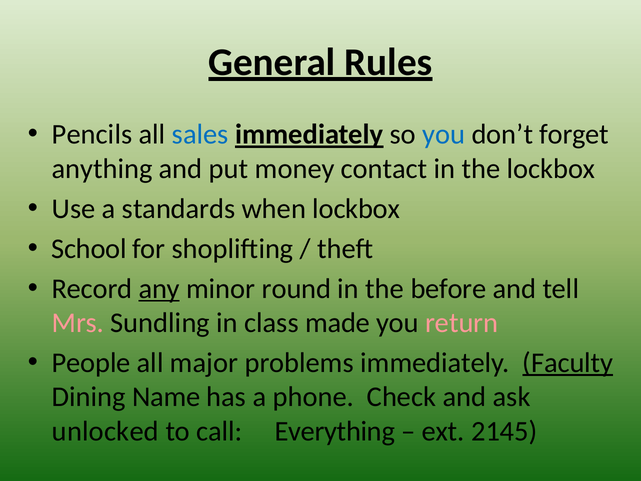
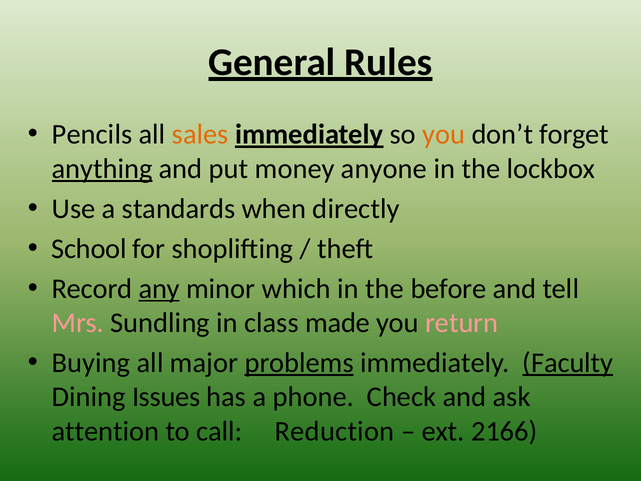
sales colour: blue -> orange (200, 134)
you colour: blue -> orange (444, 134)
anything underline: none -> present (102, 169)
contact: contact -> anyone (384, 169)
when lockbox: lockbox -> directly (356, 209)
round: round -> which (296, 288)
People: People -> Buying (91, 363)
problems underline: none -> present (299, 363)
Name: Name -> Issues (166, 397)
unlocked: unlocked -> attention (105, 431)
Everything: Everything -> Reduction (335, 431)
2145: 2145 -> 2166 (504, 431)
